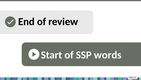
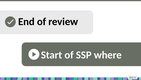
words: words -> where (108, 54)
